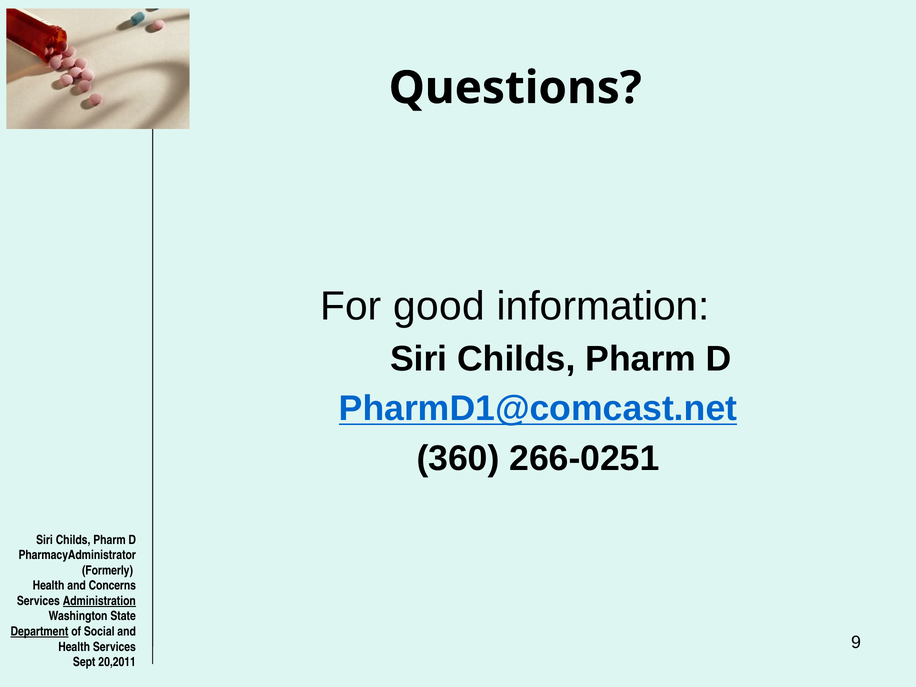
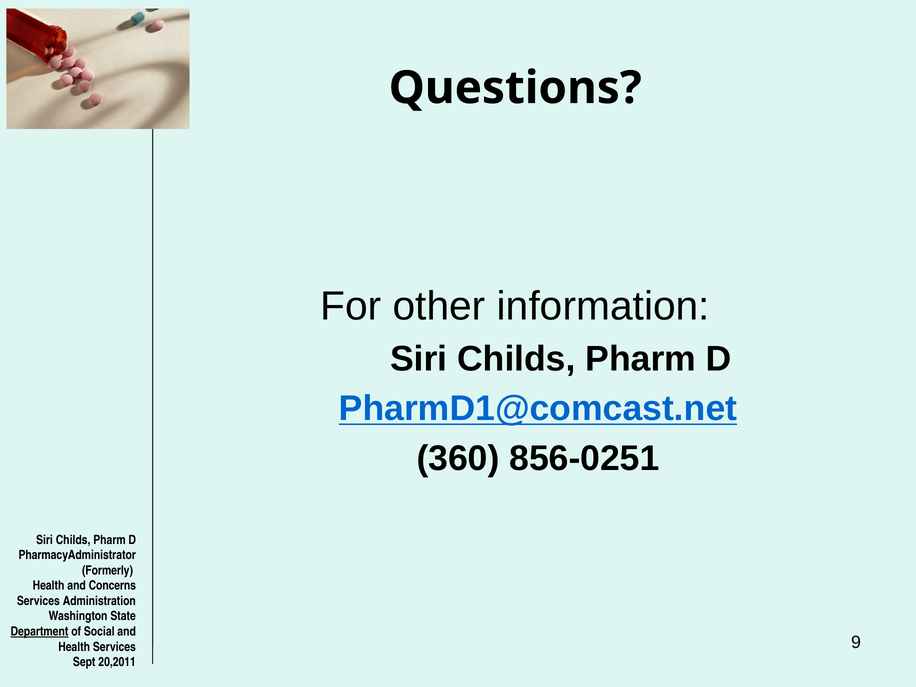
good: good -> other (439, 306)
266-0251: 266-0251 -> 856-0251 (584, 459)
Administration underline: present -> none (99, 601)
